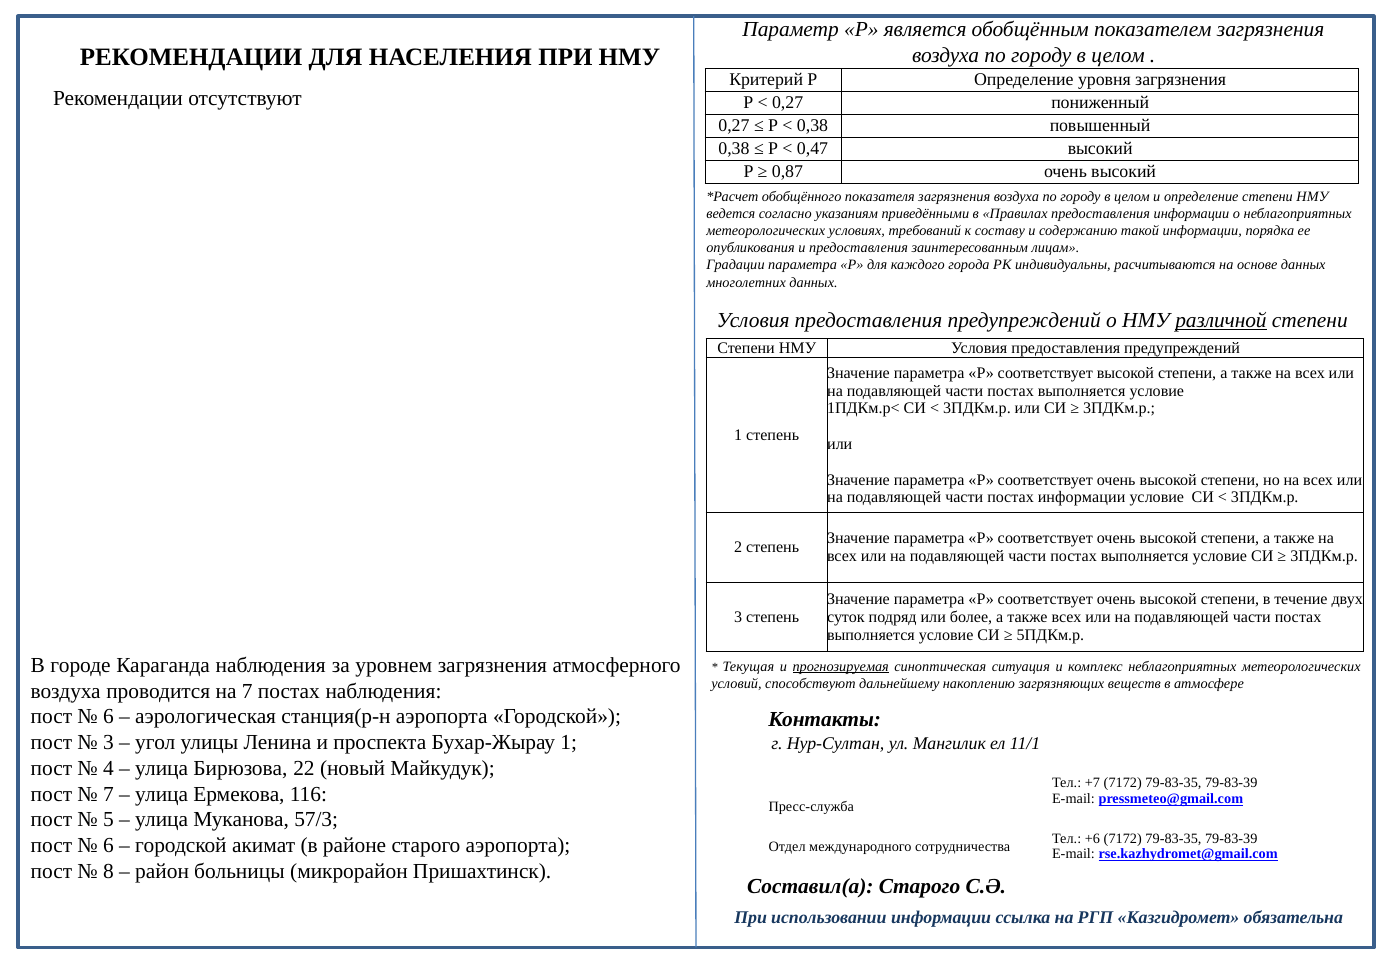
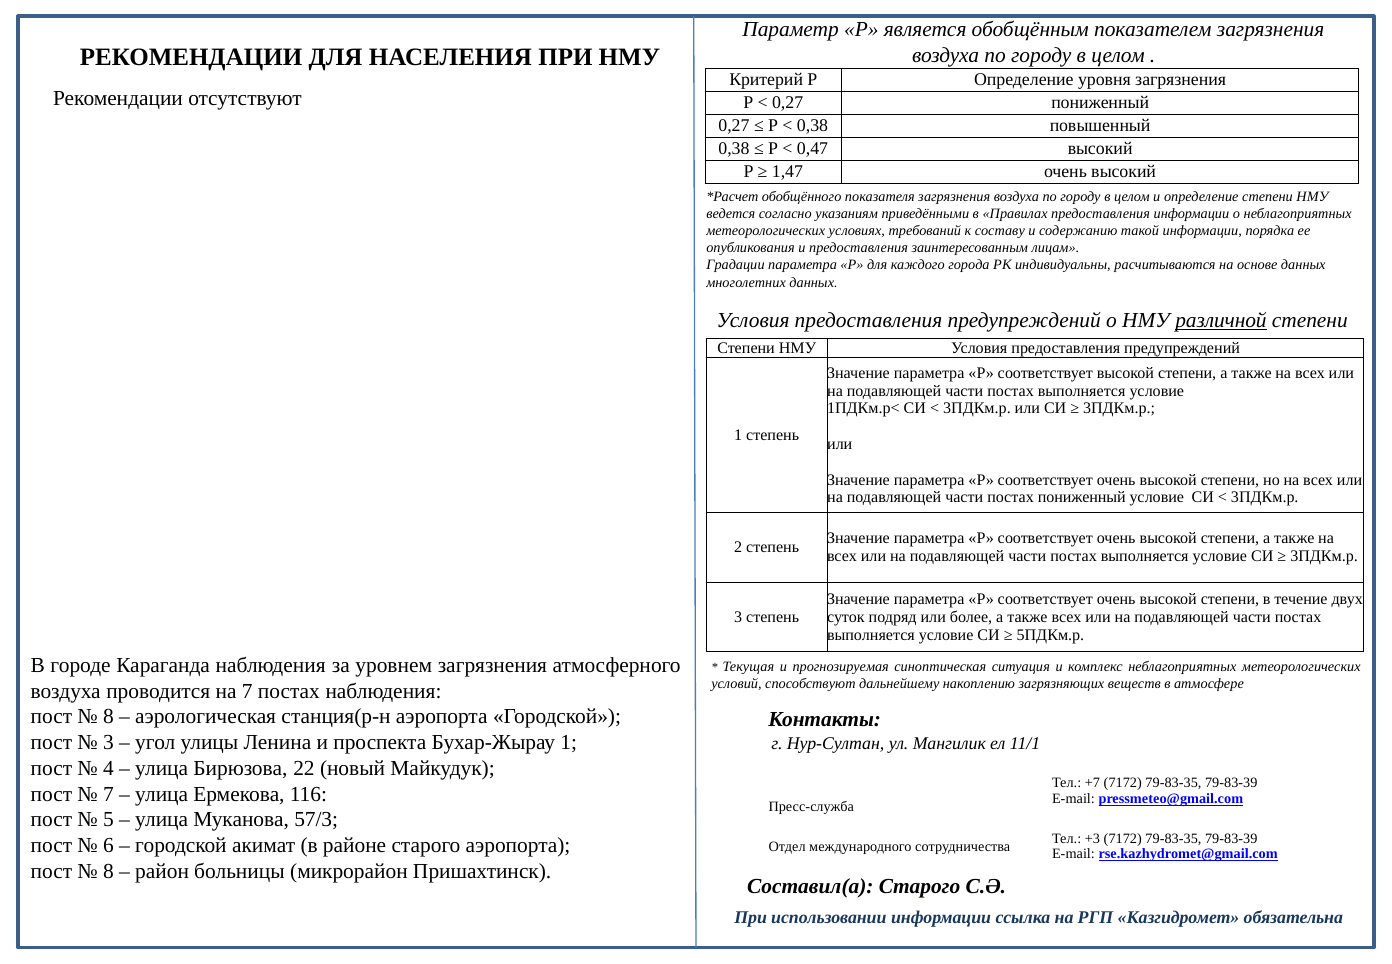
0,87: 0,87 -> 1,47 (788, 172)
постах информации: информации -> пониженный (1082, 497)
прогнозируемая underline: present -> none (841, 666)
6: 6 -> 8 (109, 717)
+6: +6 -> +3 (1092, 838)
